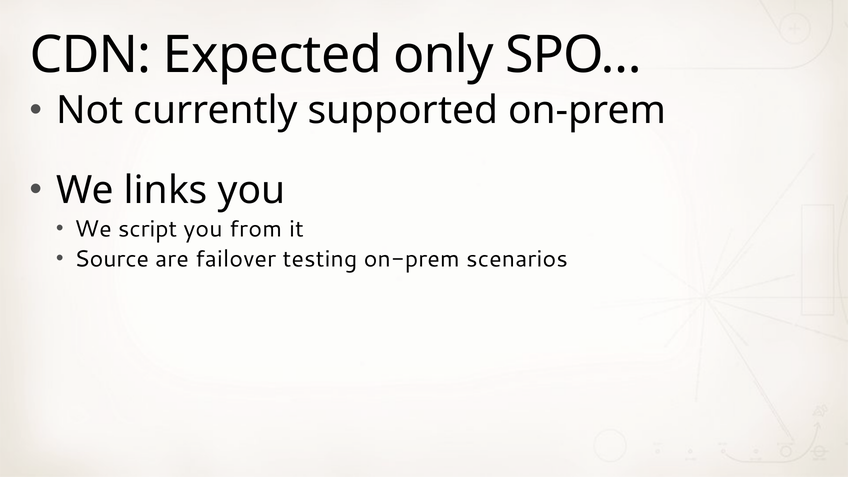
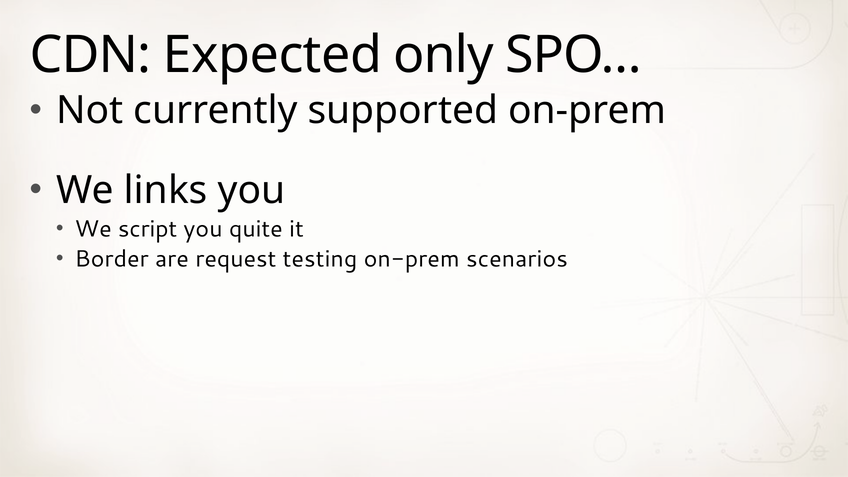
from: from -> quite (256, 229)
Source: Source -> Border (112, 259)
failover: failover -> request (236, 259)
